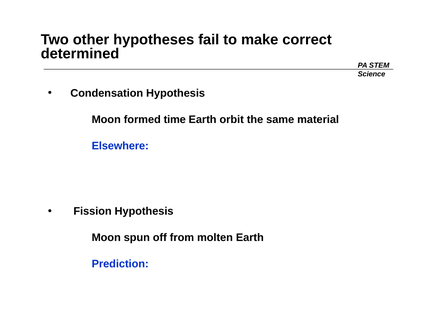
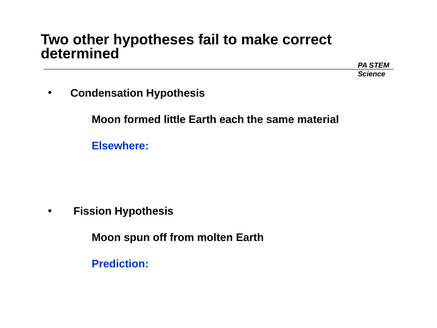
time: time -> little (175, 119)
orbit: orbit -> each (232, 119)
